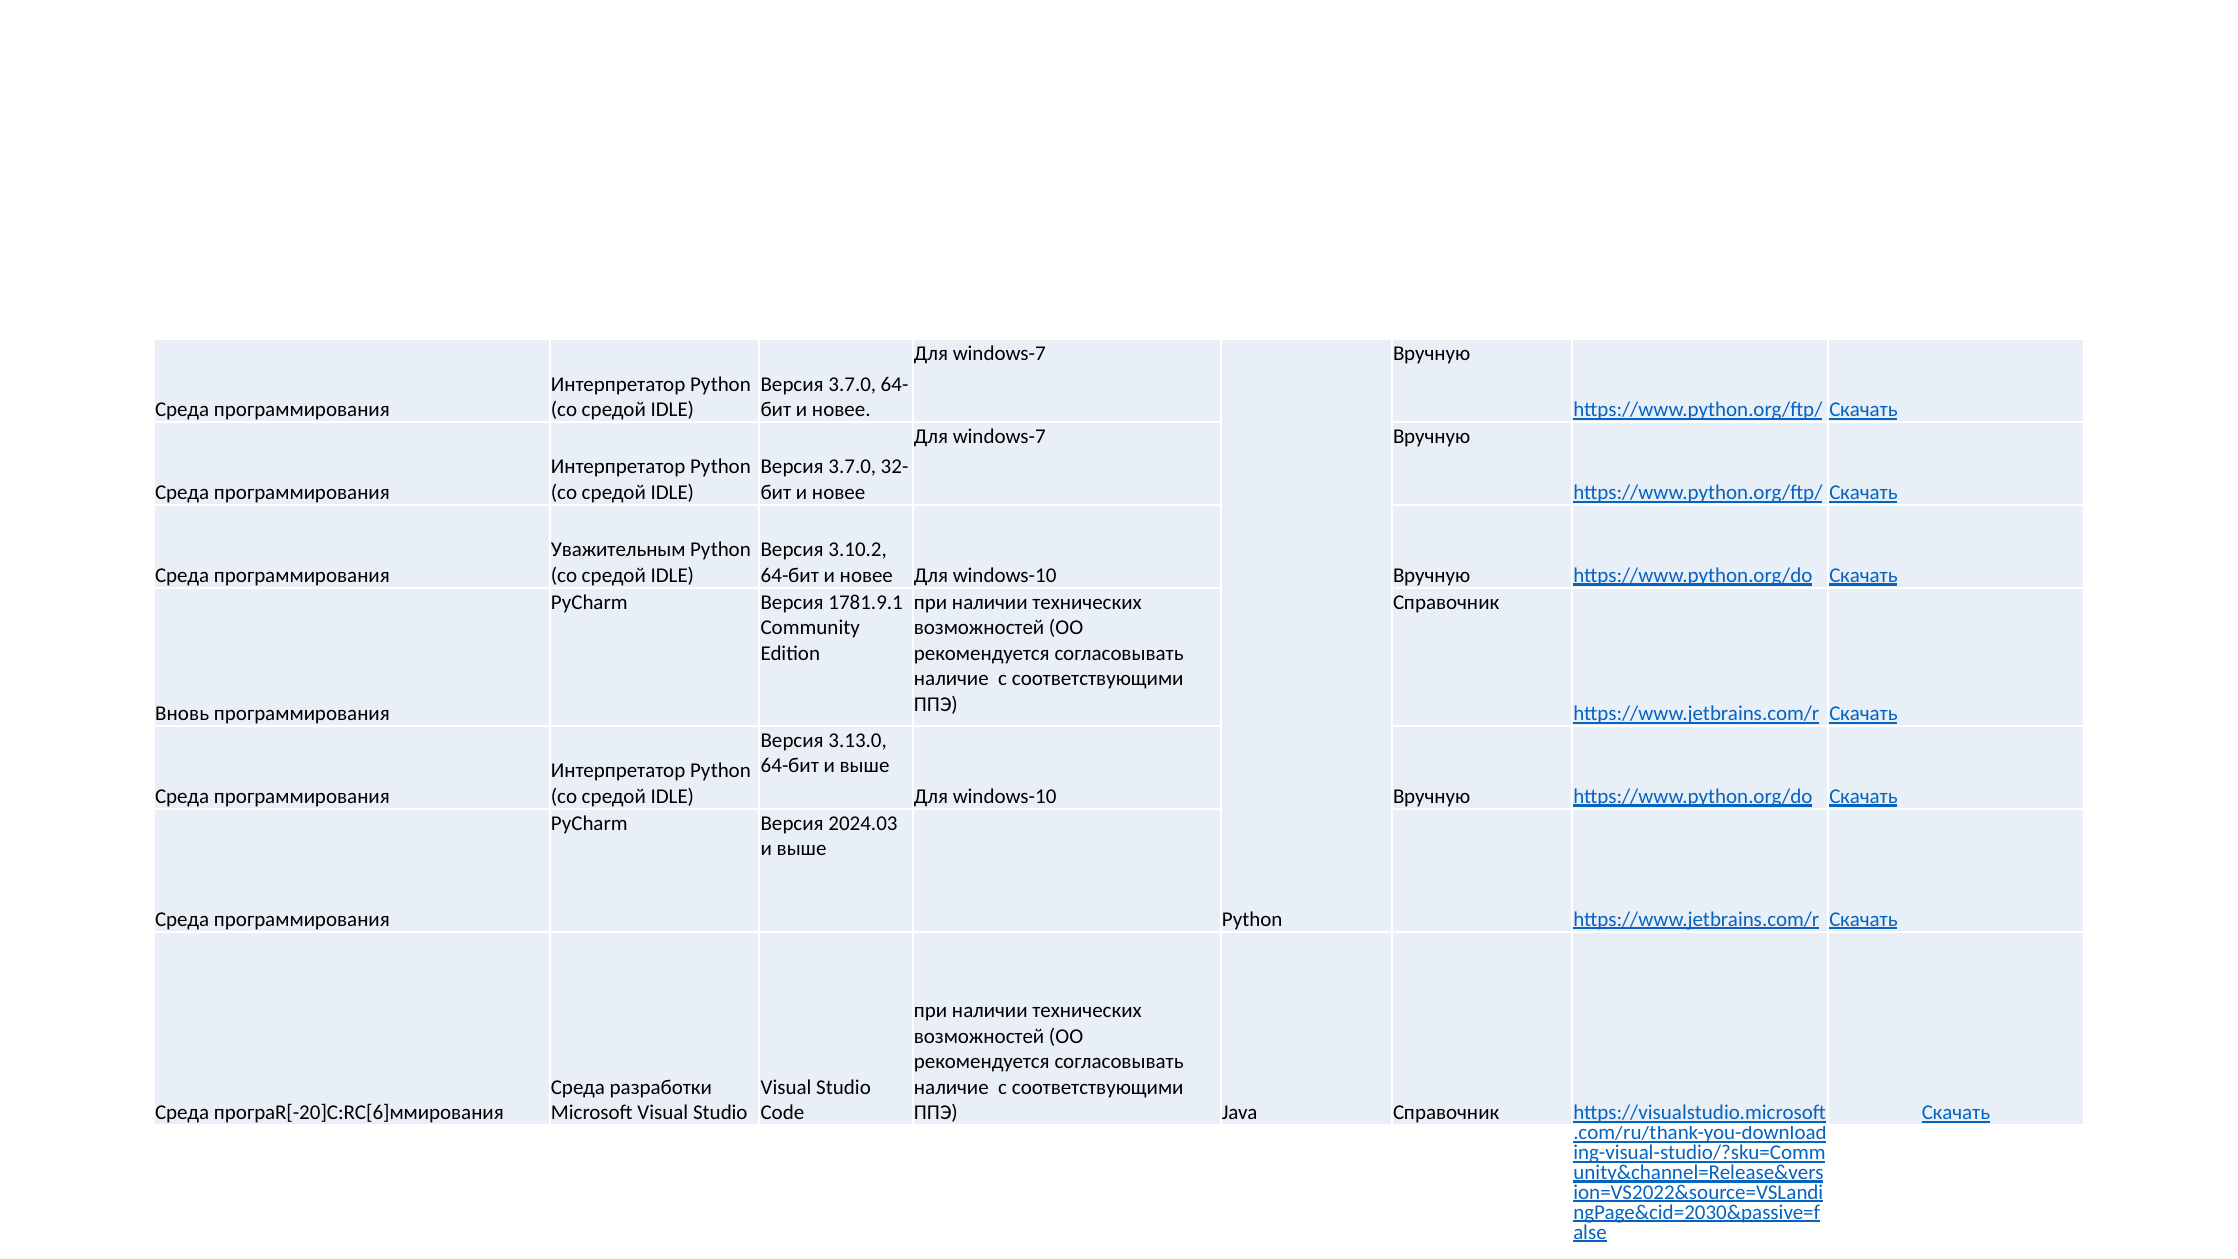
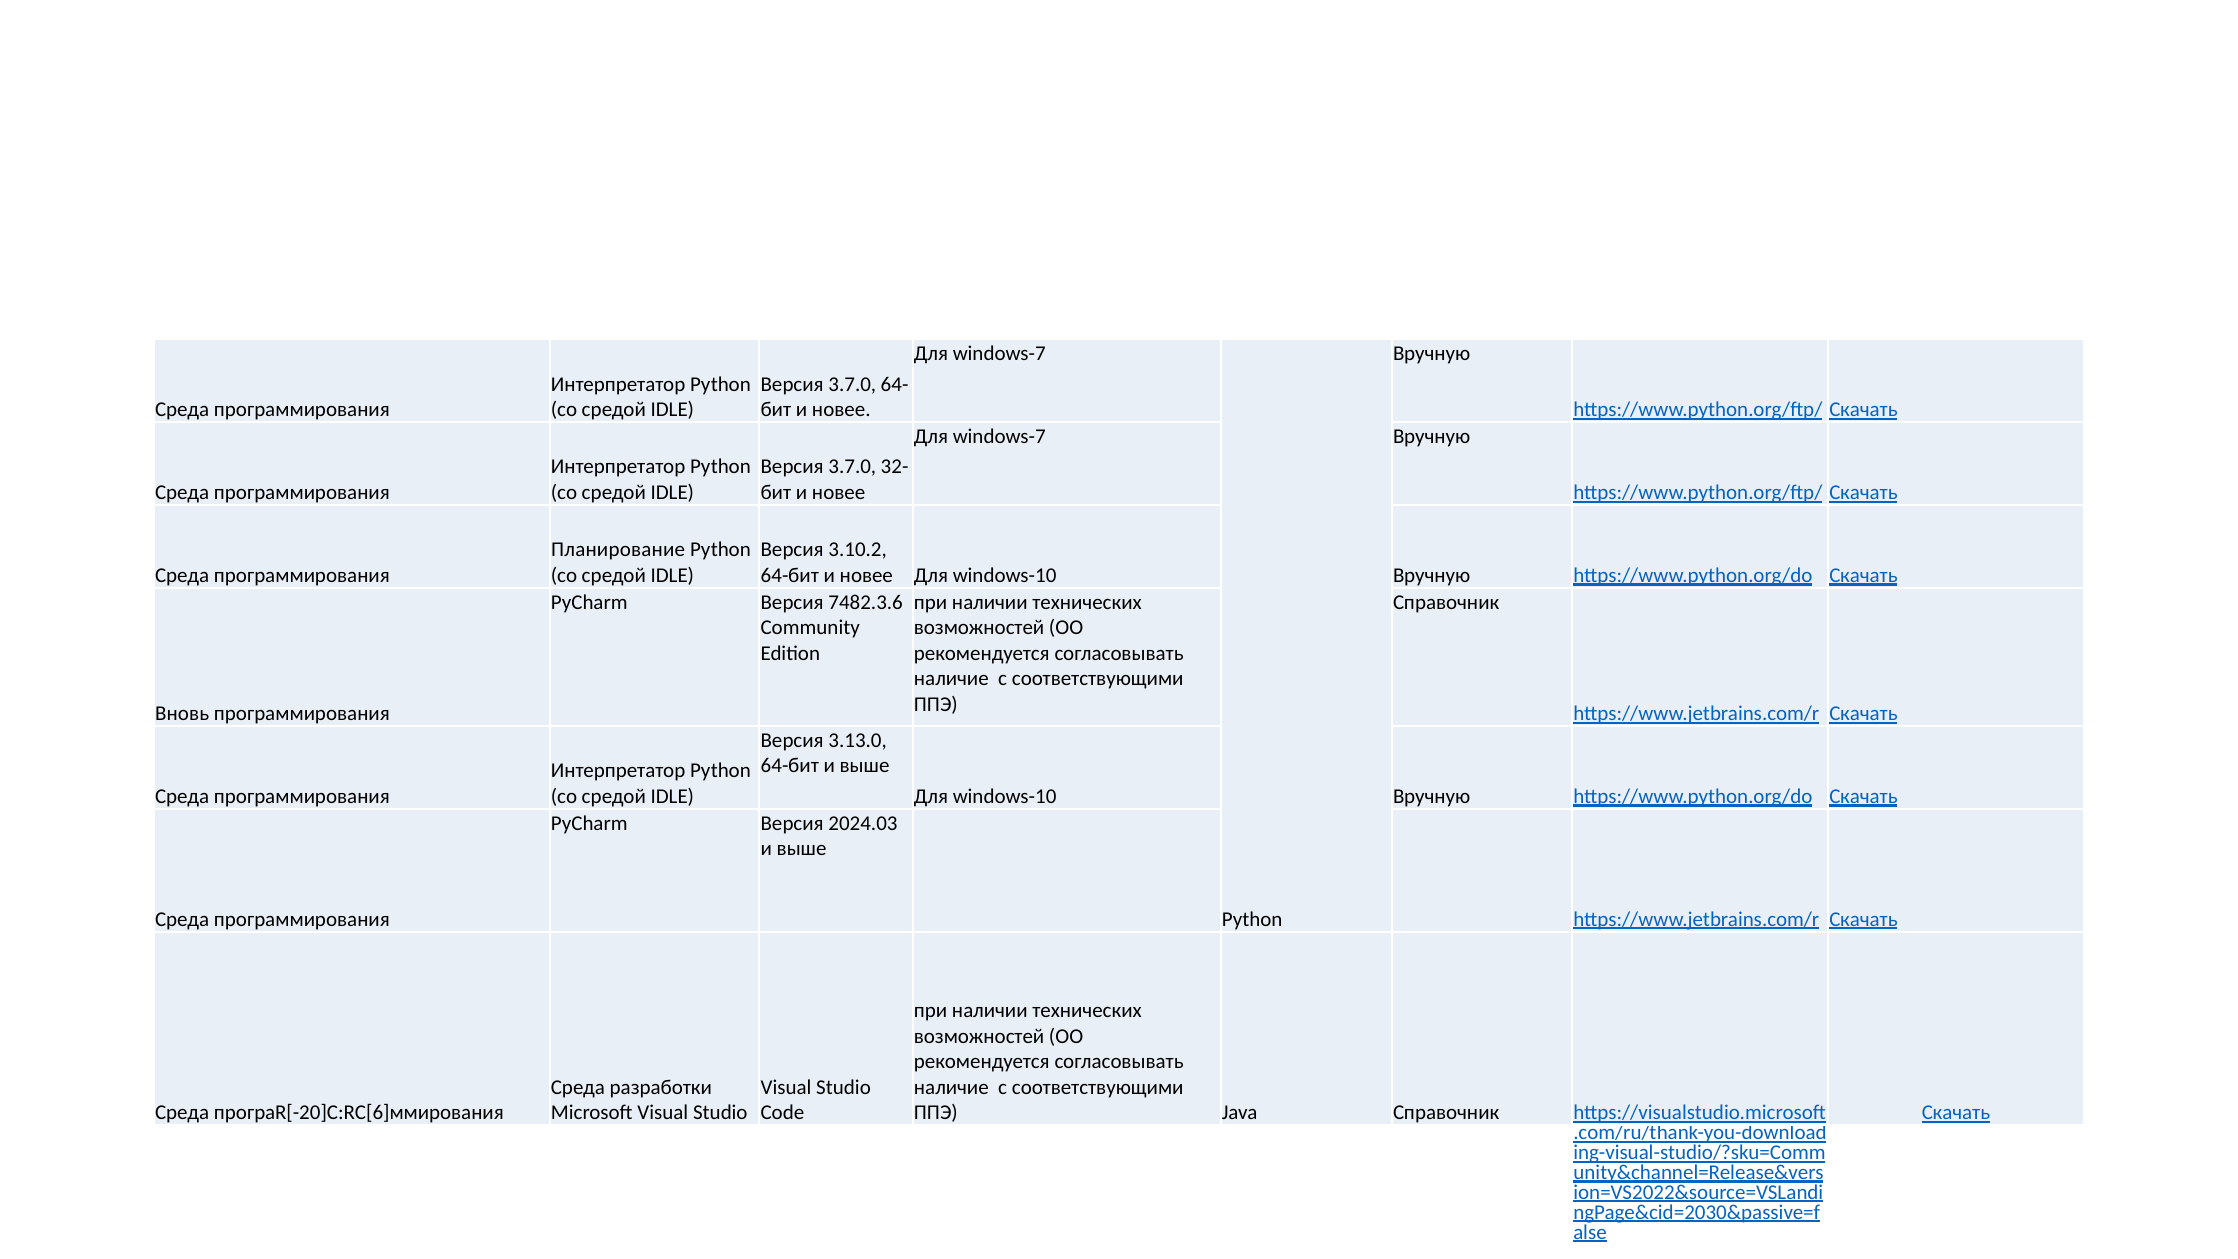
Уважительным: Уважительным -> Планирование (618, 550)
1781.9.1: 1781.9.1 -> 7482.3.6 (866, 602)
